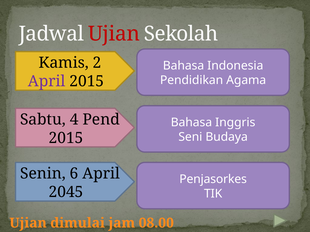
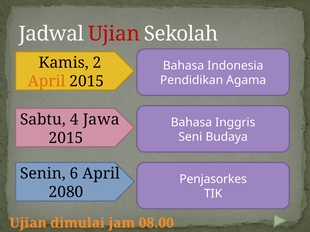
April colour: purple -> orange (47, 81)
Pend: Pend -> Jawa (101, 120)
2045: 2045 -> 2080 (66, 193)
